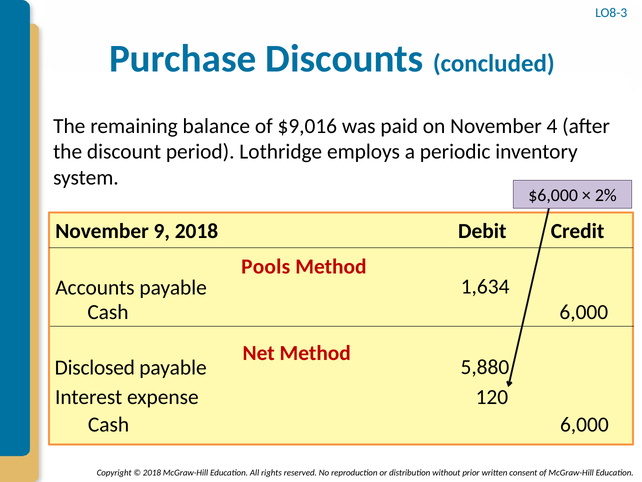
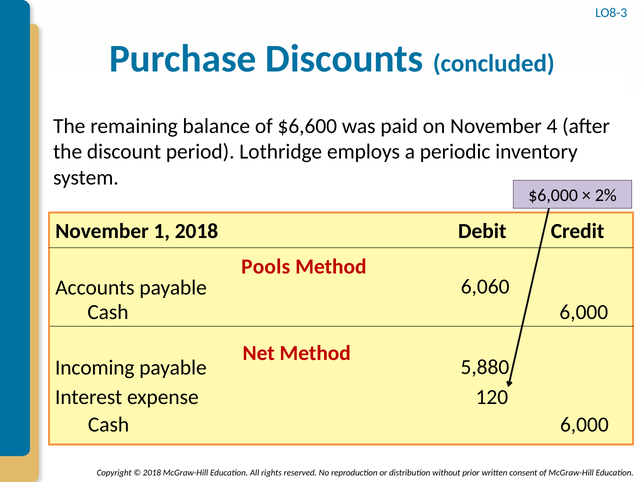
$9,016: $9,016 -> $6,600 (307, 126)
9: 9 -> 1 (162, 231)
1,634: 1,634 -> 6,060 (485, 287)
Disclosed: Disclosed -> Incoming (95, 368)
